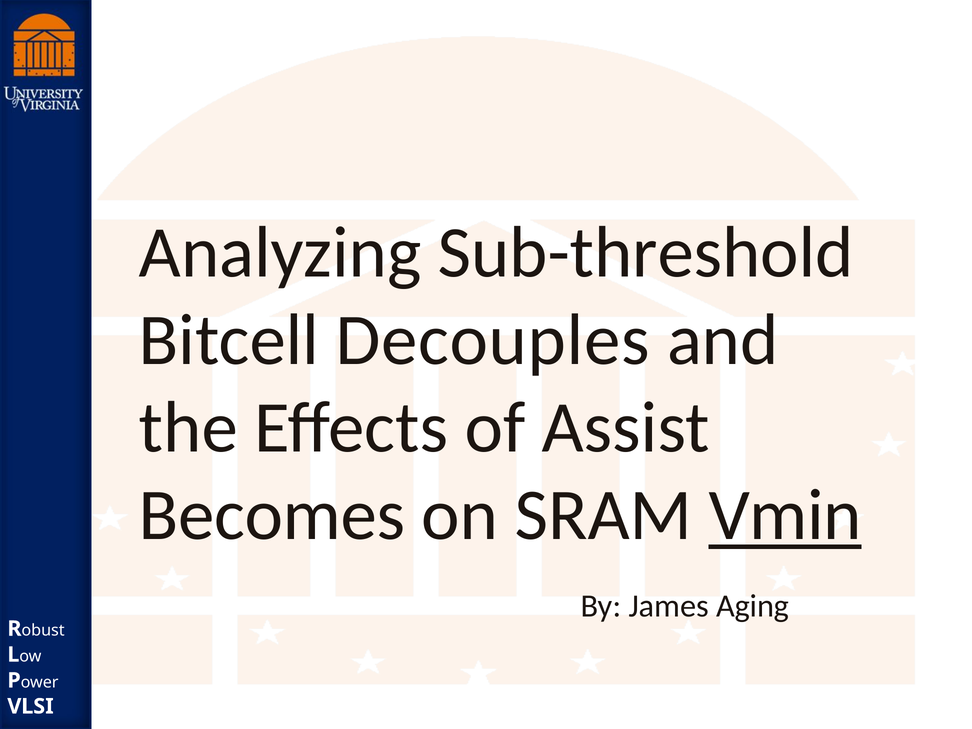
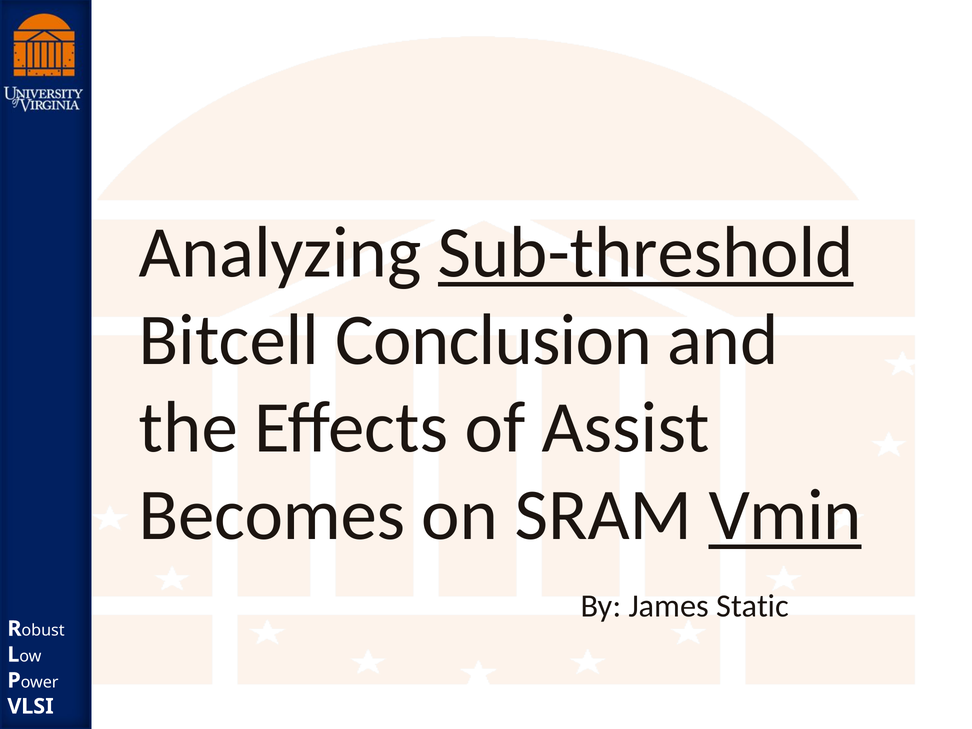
Sub-threshold underline: none -> present (646, 253)
Decouples: Decouples -> Conclusion (494, 340)
Aging: Aging -> Static (753, 606)
